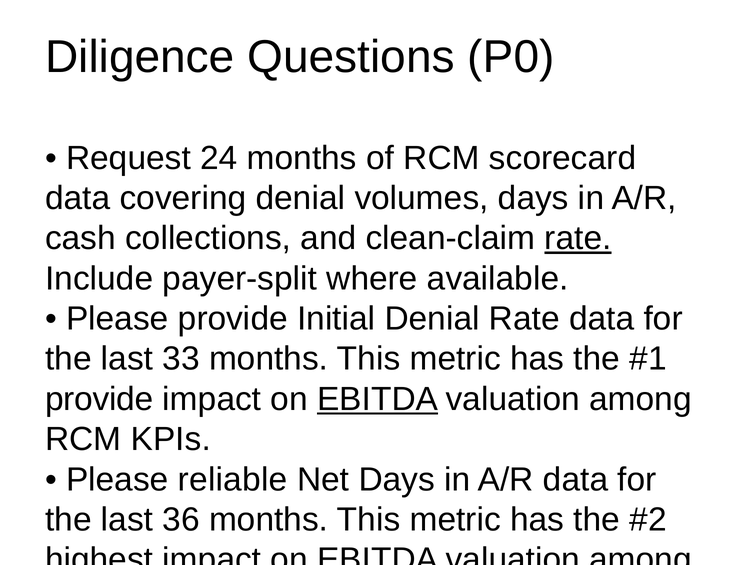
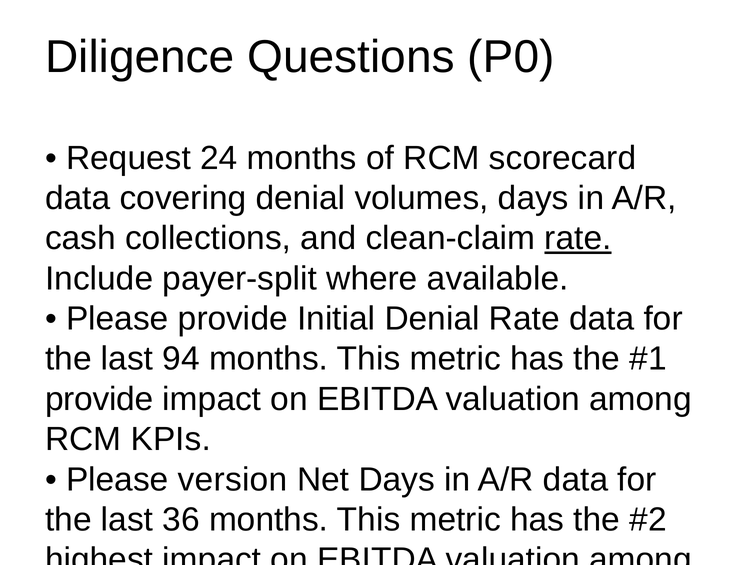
33: 33 -> 94 (181, 359)
EBITDA underline: present -> none (378, 399)
reliable: reliable -> version (233, 480)
